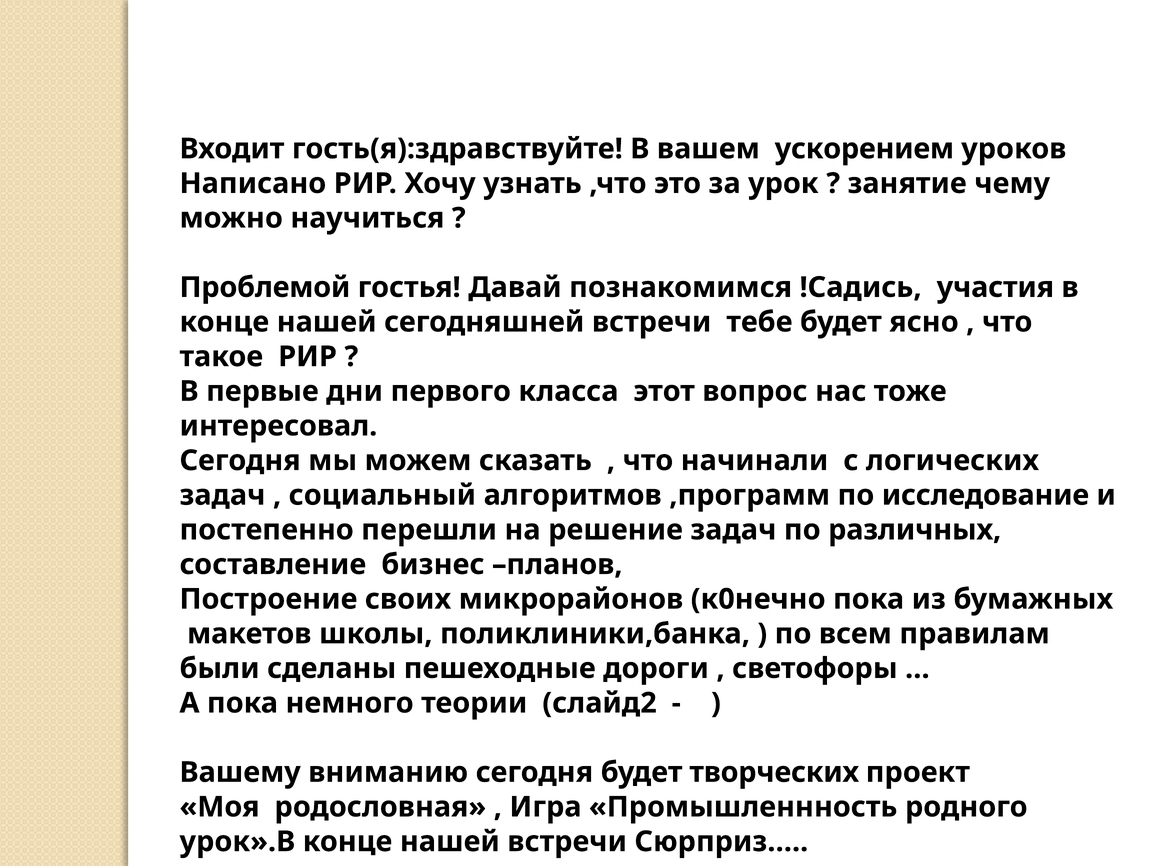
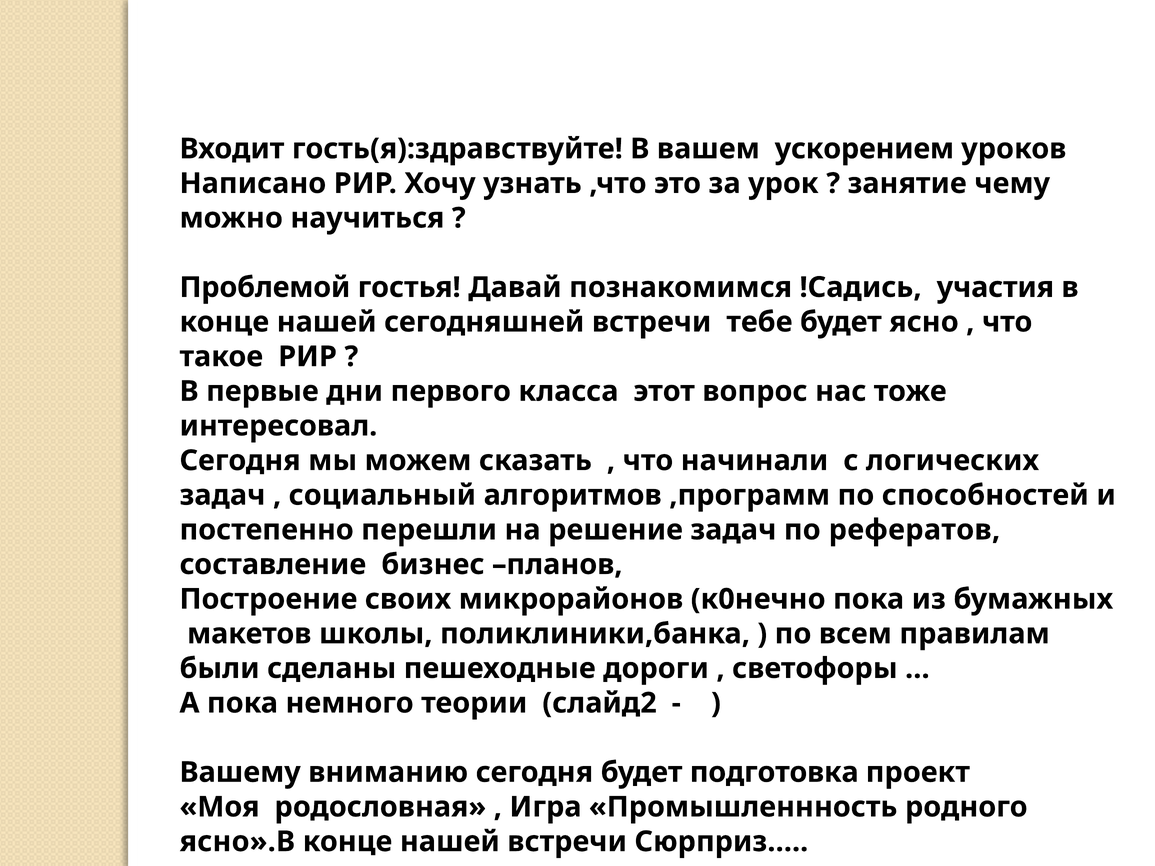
исследование: исследование -> способностей (985, 495)
различных: различных -> рефератов (914, 530)
творческих: творческих -> подготовка (774, 773)
урок».В: урок».В -> ясно».В (237, 842)
